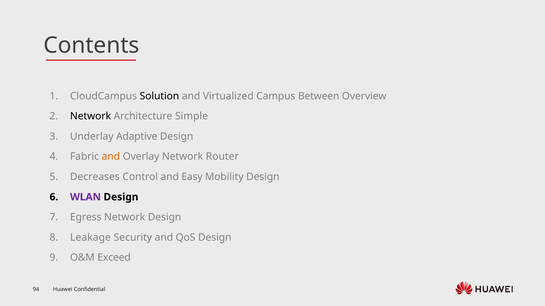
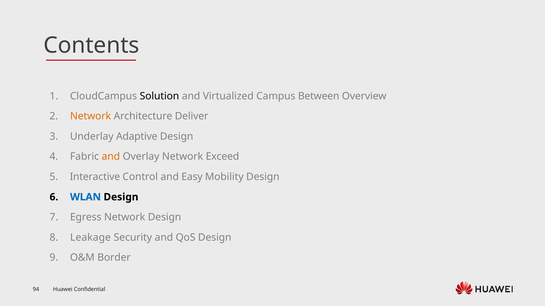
Network colour: black -> orange (91, 116)
Simple: Simple -> Deliver (192, 116)
Router: Router -> Exceed (222, 157)
Decreases: Decreases -> Interactive (95, 177)
WLAN colour: purple -> blue (85, 197)
Exceed: Exceed -> Border (114, 258)
